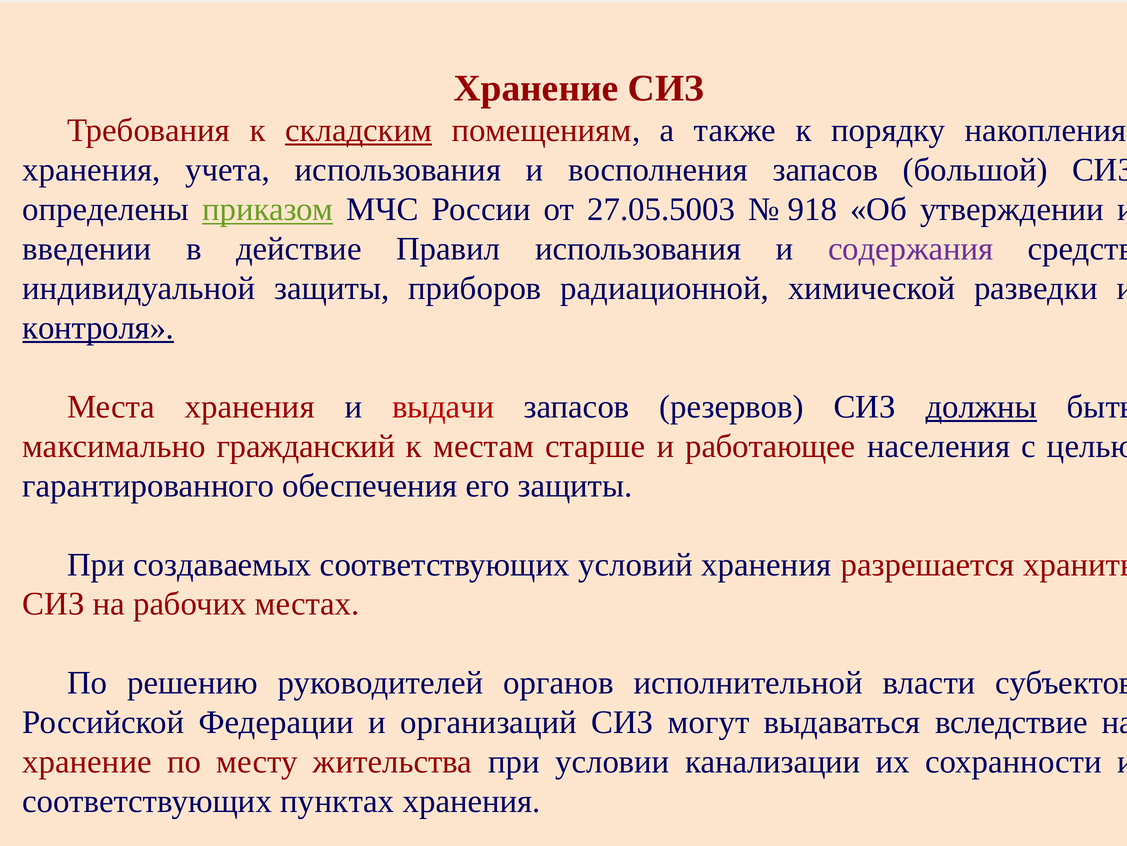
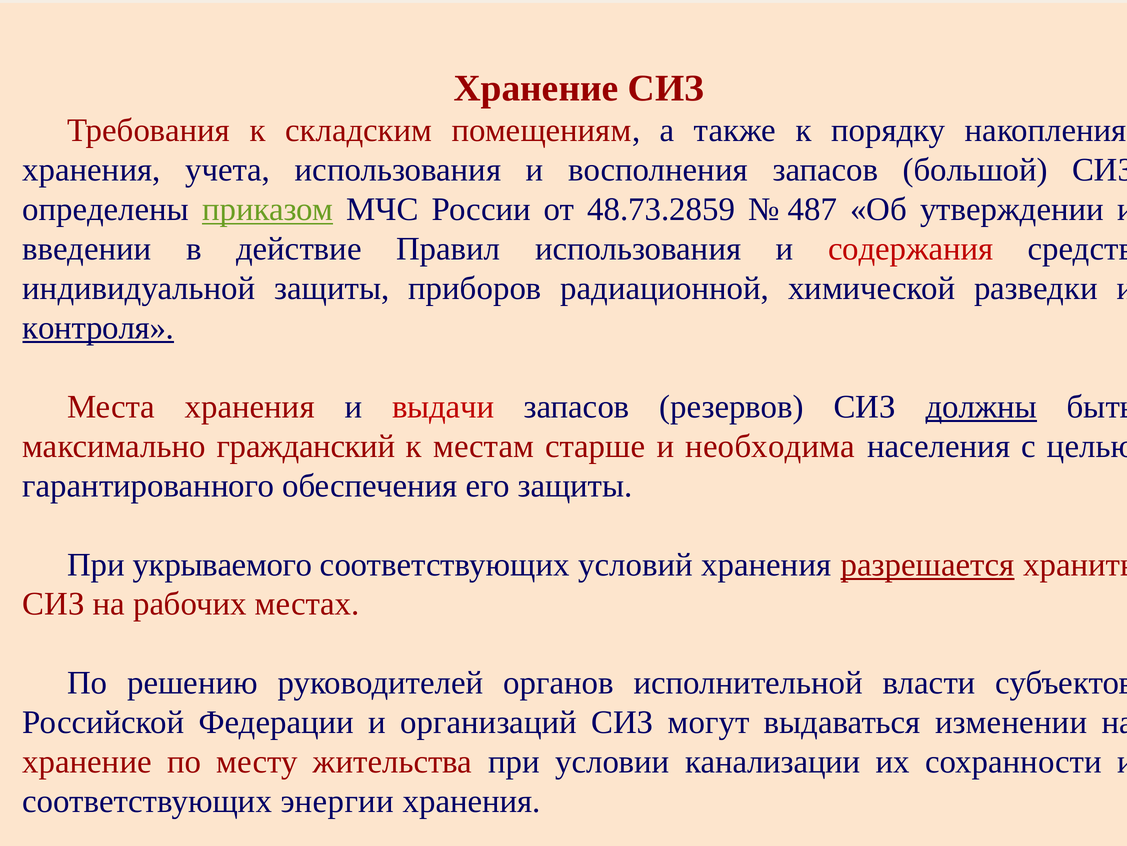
складским underline: present -> none (359, 130)
27.05.5003: 27.05.5003 -> 48.73.2859 (661, 209)
918: 918 -> 487 (812, 209)
содержания colour: purple -> red (911, 249)
работающее: работающее -> необходима (770, 446)
создаваемых: создаваемых -> укрываемого (223, 564)
разрешается underline: none -> present (928, 564)
вследствие: вследствие -> изменении (1011, 722)
пунктах: пунктах -> энергии (337, 801)
